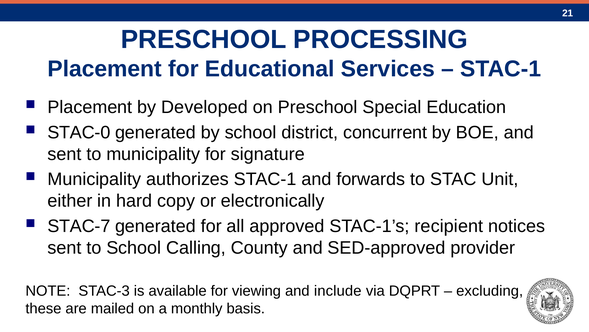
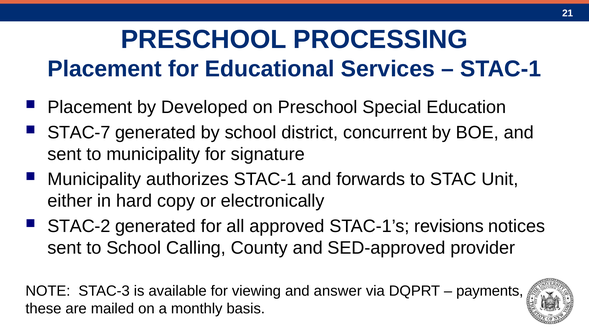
STAC-0: STAC-0 -> STAC-7 (79, 132)
STAC-7: STAC-7 -> STAC-2 (79, 226)
recipient: recipient -> revisions (449, 226)
include: include -> answer (338, 290)
excluding: excluding -> payments (490, 290)
